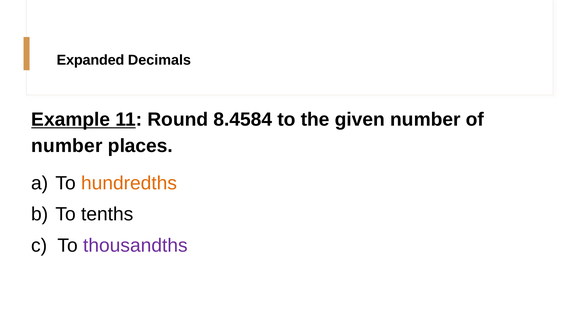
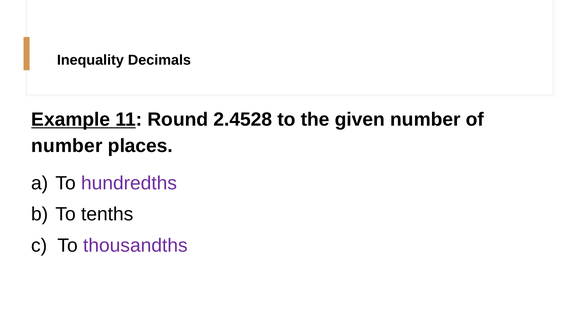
Expanded: Expanded -> Inequality (90, 60)
8.4584: 8.4584 -> 2.4528 (243, 120)
hundredths colour: orange -> purple (129, 183)
